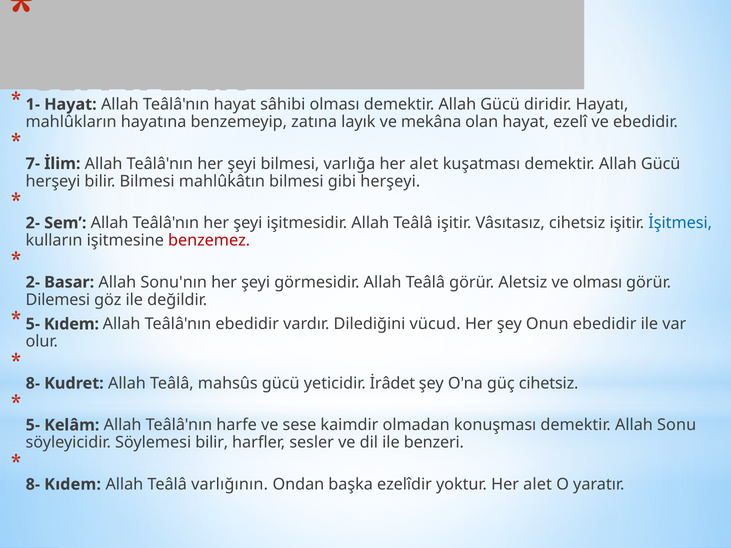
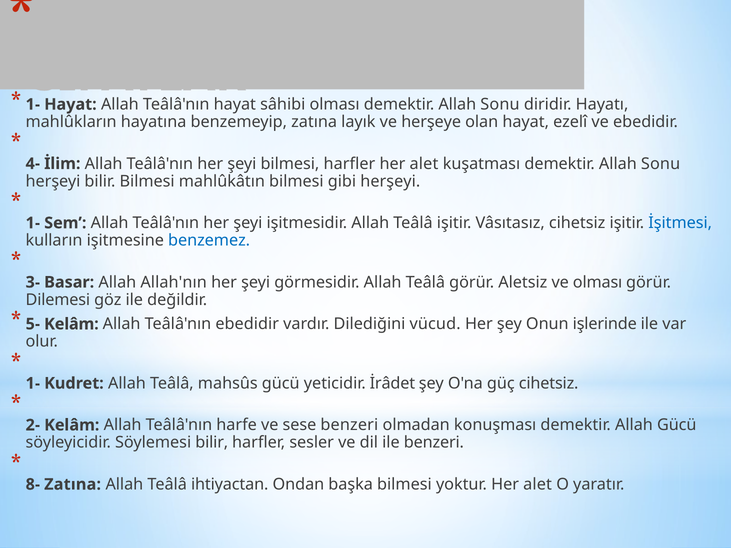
olması demektir Allah Gücü: Gücü -> Sonu (500, 104)
mekâna: mekâna -> herşeye (431, 122)
7-: 7- -> 4- (33, 164)
bilmesi varlığa: varlığa -> harfler (349, 164)
kuşatması demektir Allah Gücü: Gücü -> Sonu (661, 164)
2-: 2- -> 1- (33, 223)
benzemez colour: red -> blue (209, 241)
2-: 2- -> 3- (33, 282)
Sonu'nın: Sonu'nın -> Allah'nın (174, 282)
5- Kıdem: Kıdem -> Kelâm (71, 324)
Onun ebedidir: ebedidir -> işlerinde (605, 324)
8-: 8- -> 1- (33, 383)
5-: 5- -> 2- (33, 425)
sese kaimdir: kaimdir -> benzeri (349, 425)
Allah Sonu: Sonu -> Gücü (677, 425)
8- Kıdem: Kıdem -> Zatına (73, 485)
varlığının: varlığının -> ihtiyactan (230, 485)
başka ezelîdir: ezelîdir -> bilmesi (404, 485)
